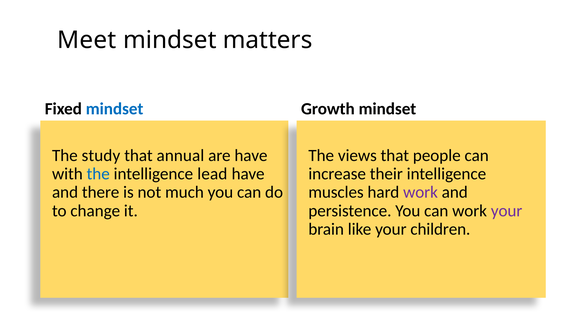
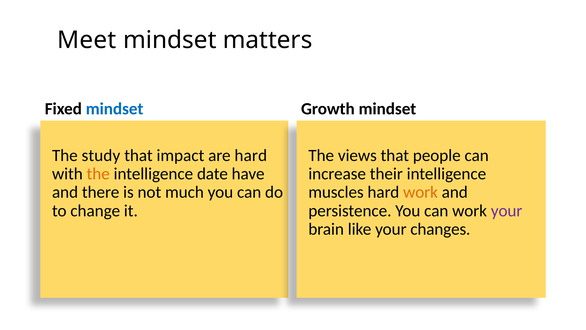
annual: annual -> impact (180, 155)
are have: have -> hard (251, 155)
the colour: blue -> orange (98, 174)
lead: lead -> date (212, 174)
work colour: purple -> orange (421, 192)
children: children -> changes (440, 229)
